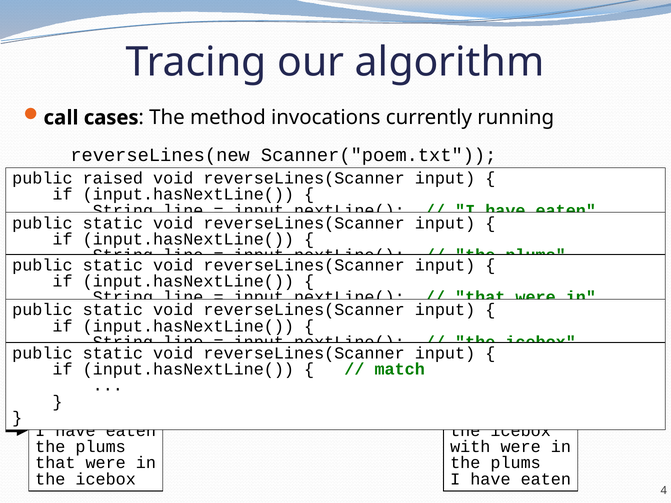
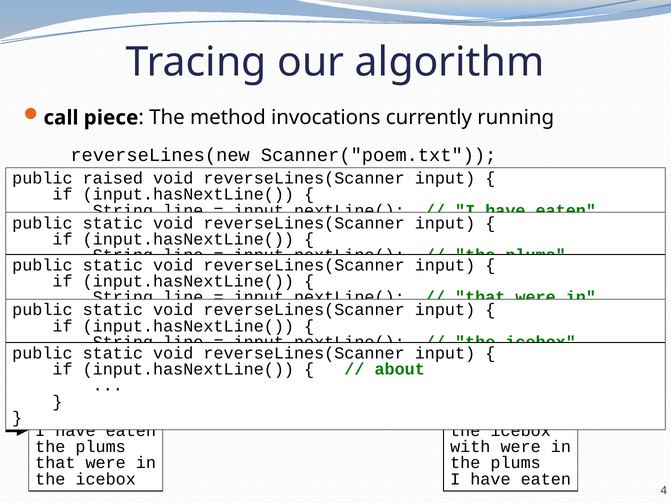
cases: cases -> piece (111, 118)
match: match -> about (400, 369)
